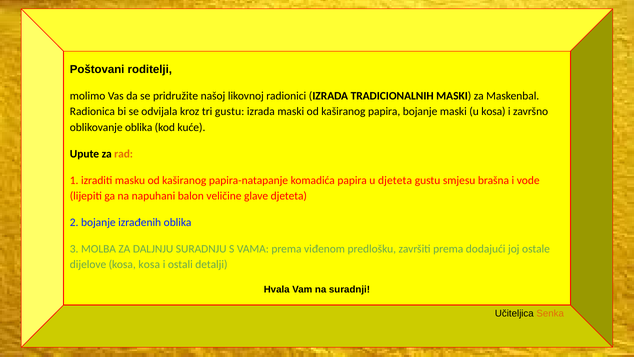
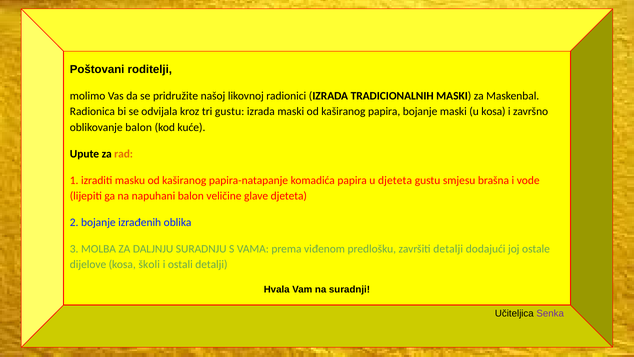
oblikovanje oblika: oblika -> balon (139, 127)
završiti prema: prema -> detalji (448, 249)
kosa kosa: kosa -> školi (149, 264)
Senka colour: orange -> purple (550, 313)
